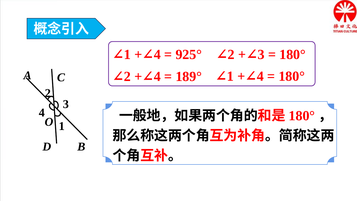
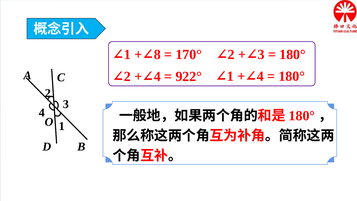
4: 4 -> 8 (157, 55)
925°: 925° -> 170° (189, 55)
189°: 189° -> 922° (189, 77)
